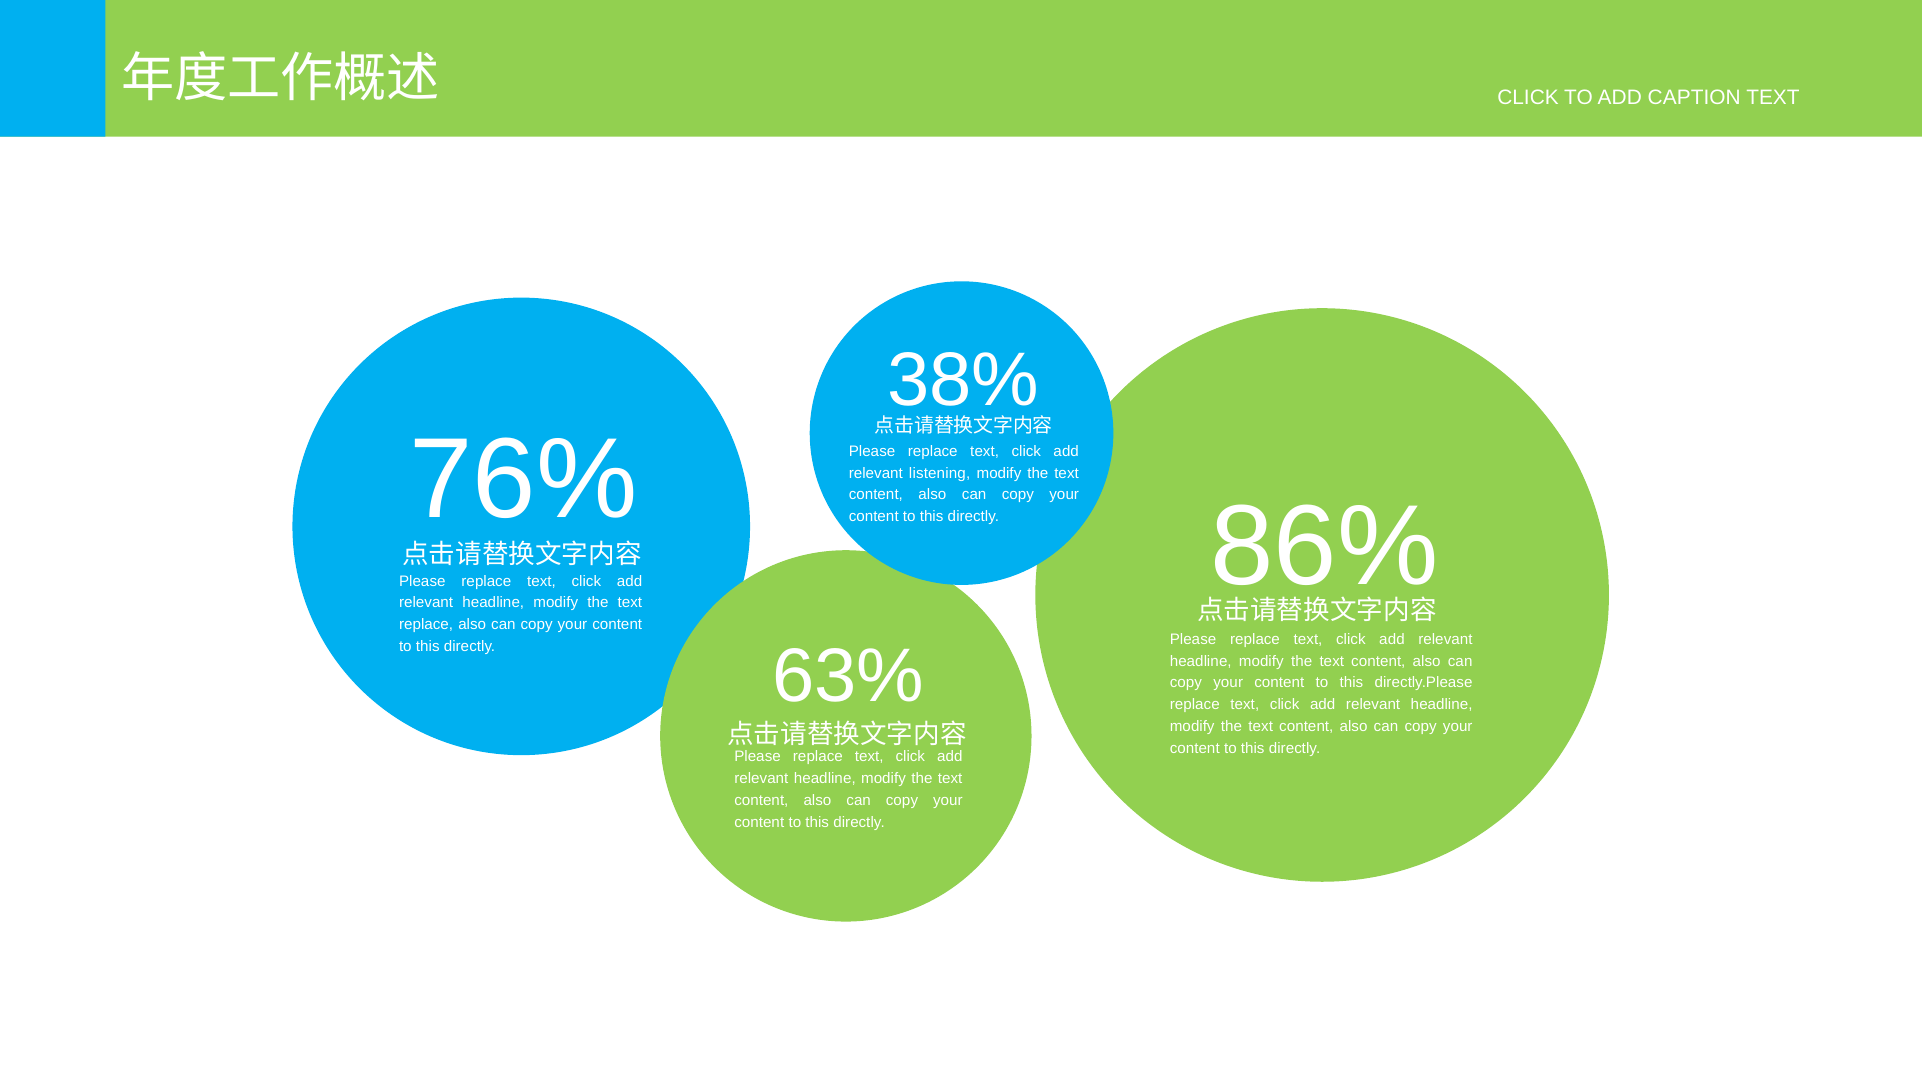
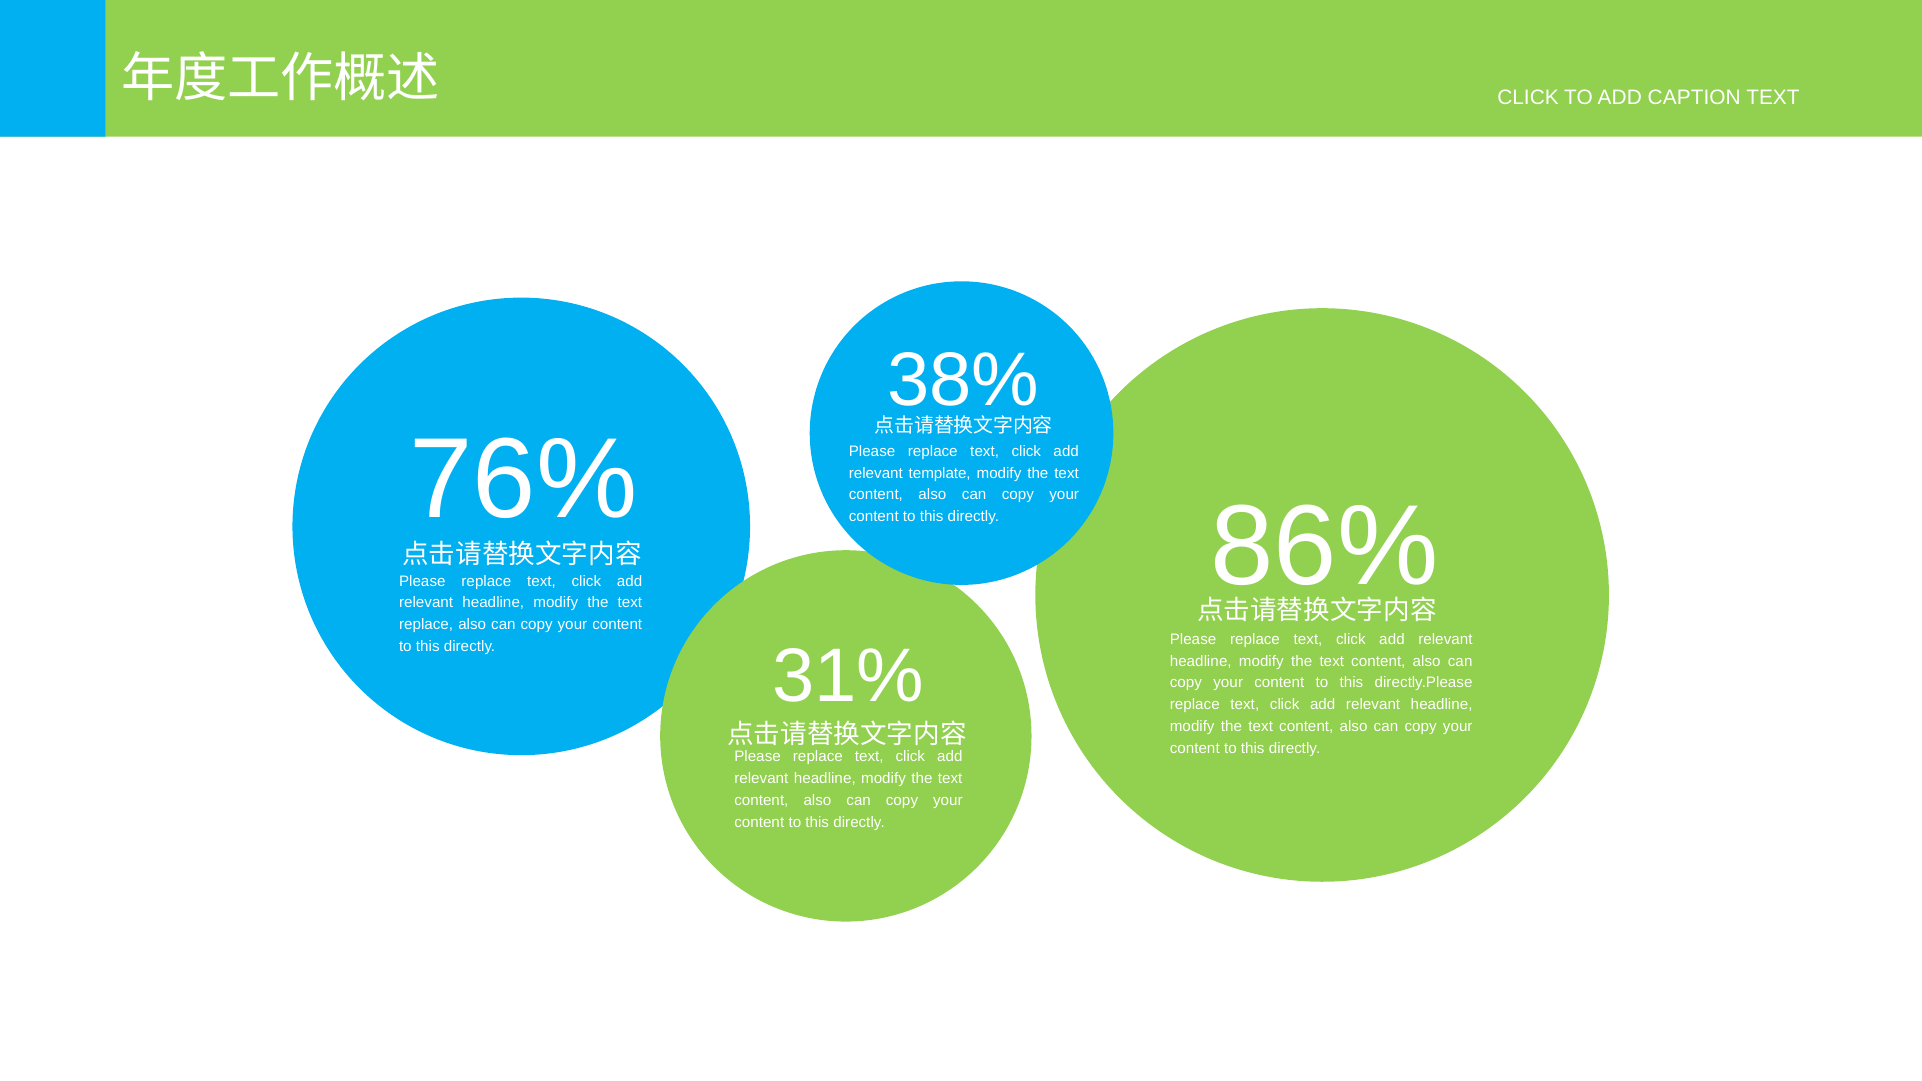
listening: listening -> template (940, 473)
63%: 63% -> 31% (848, 677)
